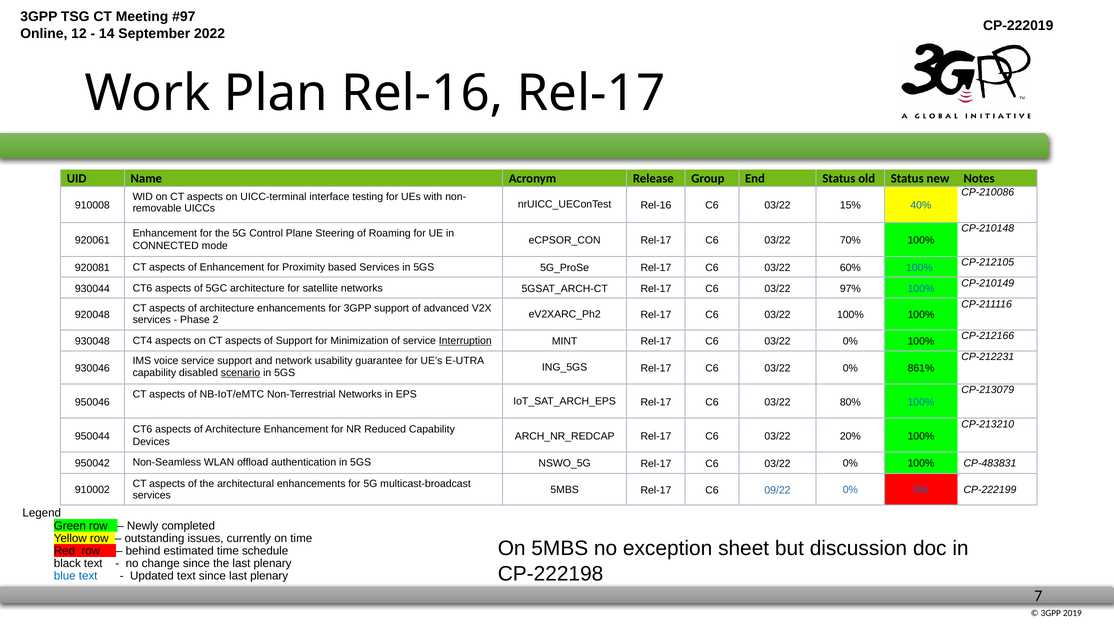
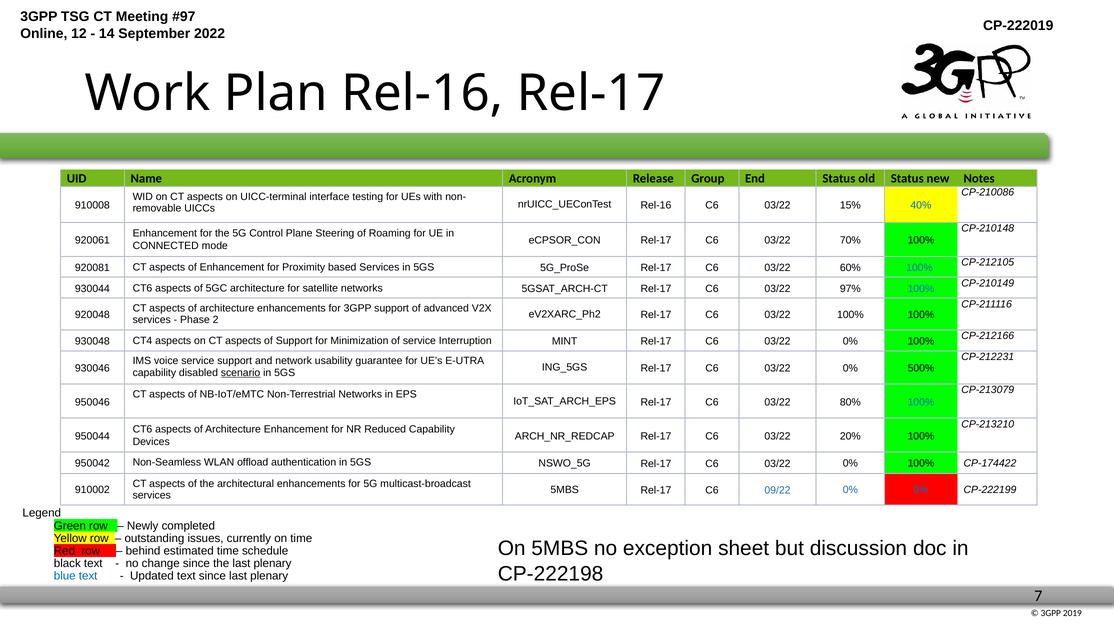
Interruption underline: present -> none (465, 341)
861%: 861% -> 500% (921, 368)
CP-483831: CP-483831 -> CP-174422 (990, 463)
